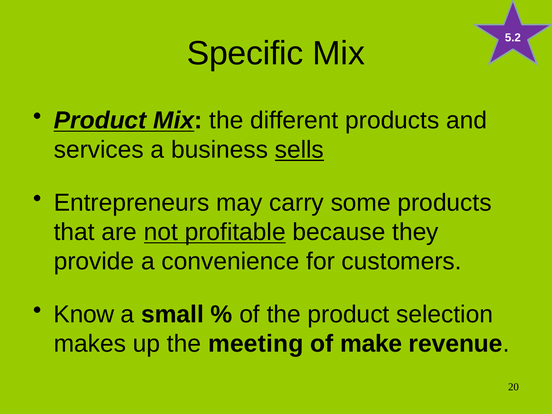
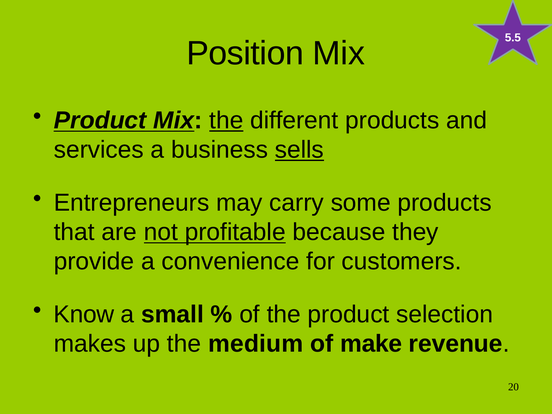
Specific: Specific -> Position (245, 53)
5.2: 5.2 -> 5.5 (513, 38)
the underline: none -> present (226, 120)
meeting: meeting -> medium (256, 344)
